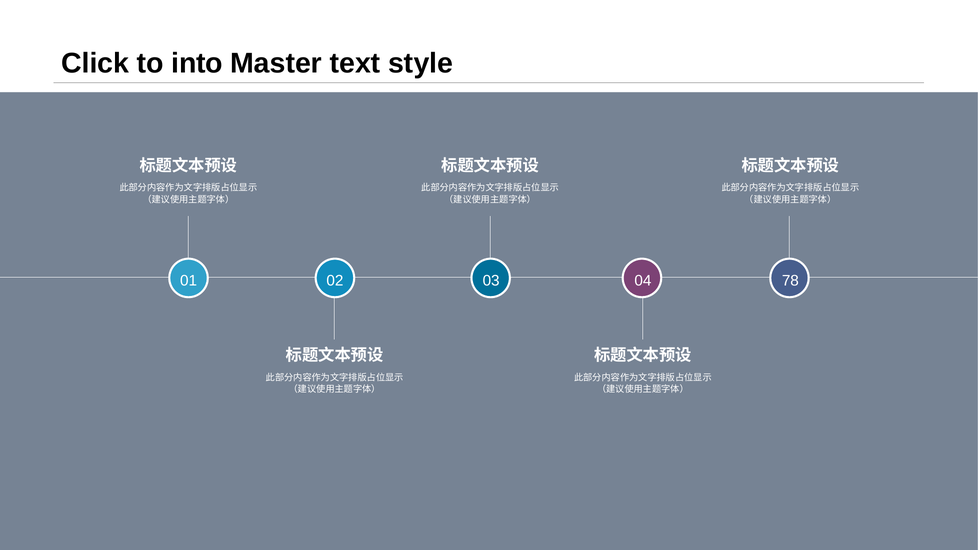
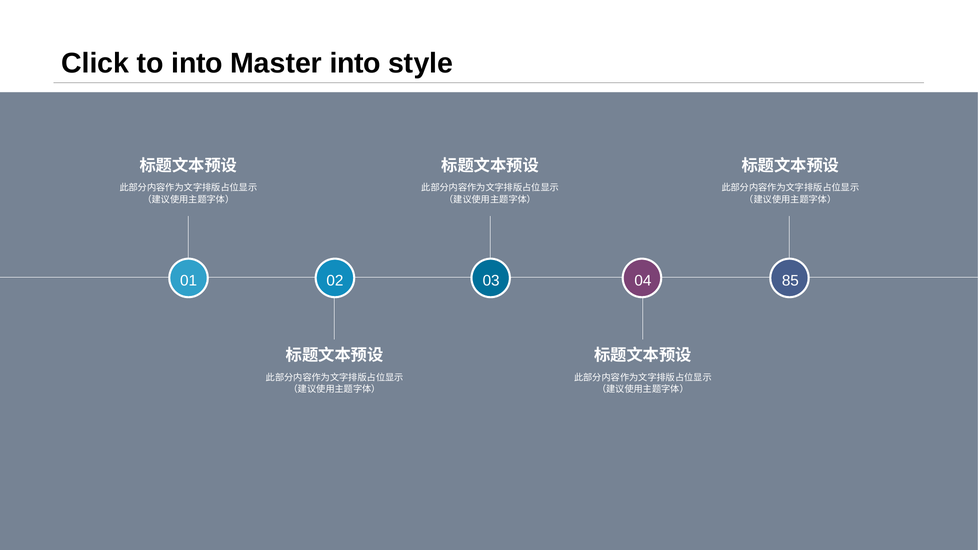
Master text: text -> into (355, 63)
78: 78 -> 85 (790, 281)
